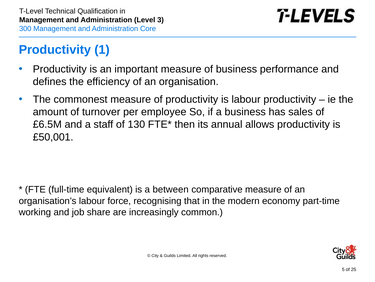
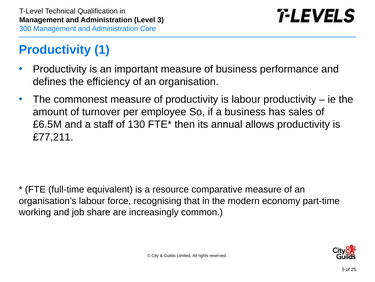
£50,001: £50,001 -> £77,211 (53, 137)
between: between -> resource (171, 189)
